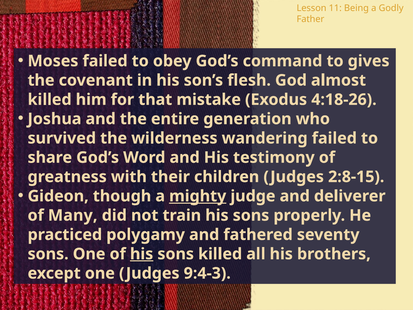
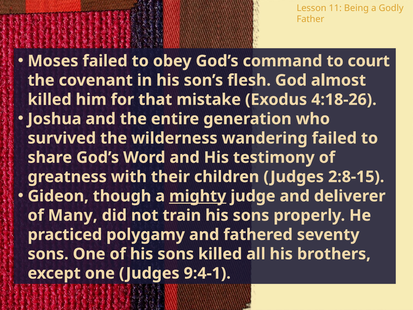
gives: gives -> court (369, 61)
his underline: present -> none (142, 254)
9:4-3: 9:4-3 -> 9:4-1 (207, 273)
